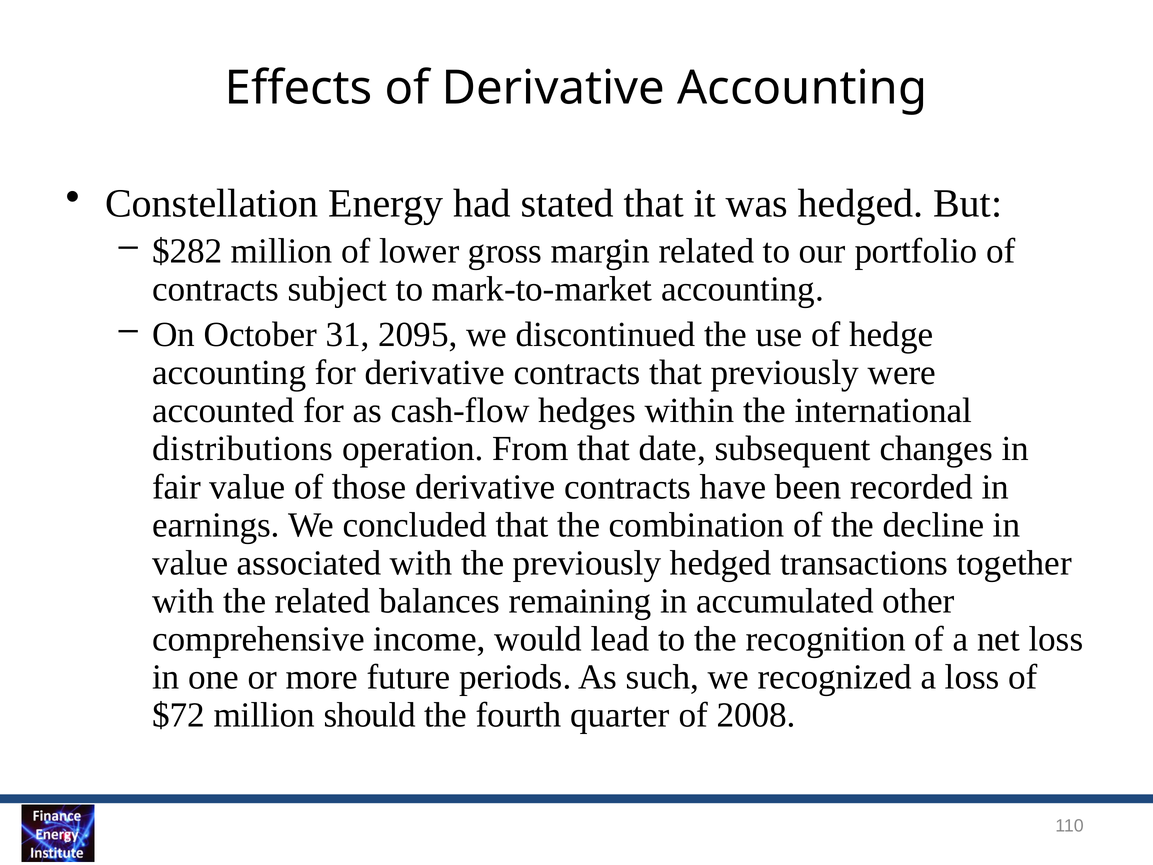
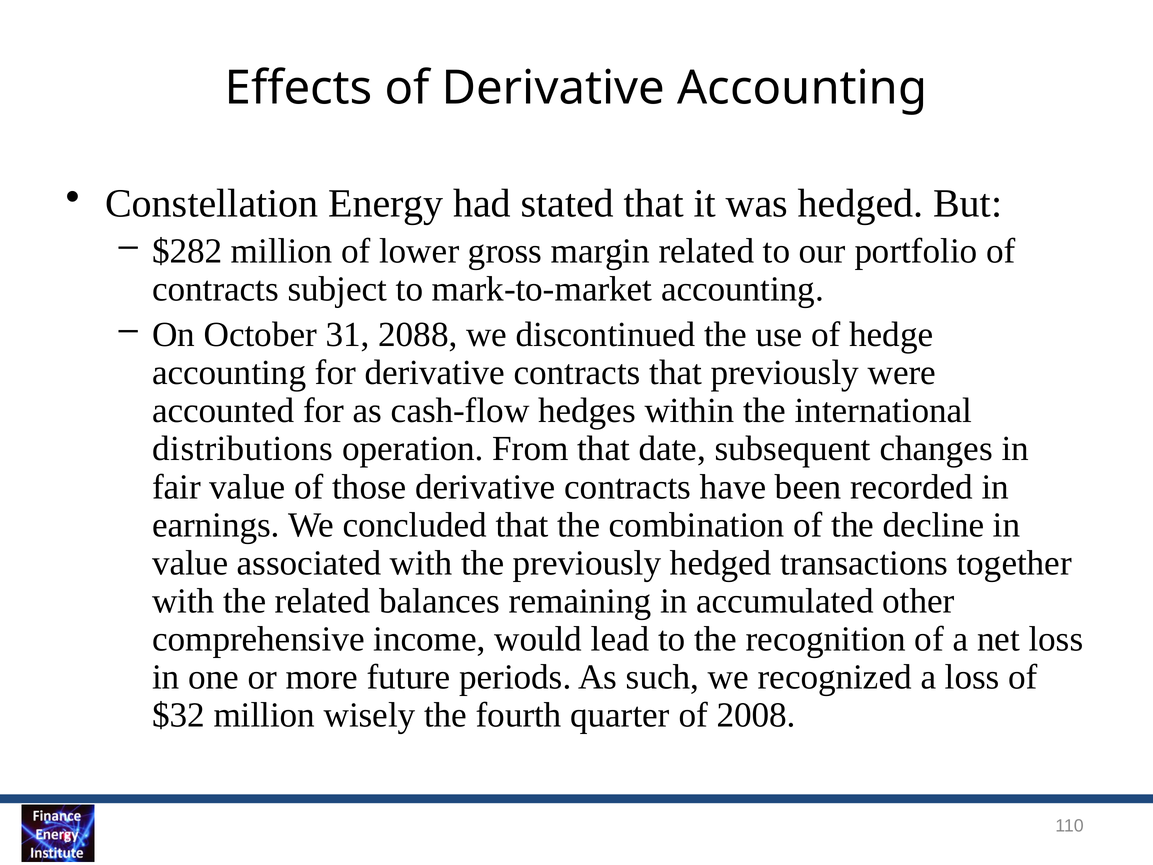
2095: 2095 -> 2088 (418, 335)
$72: $72 -> $32 (178, 715)
should: should -> wisely (370, 715)
